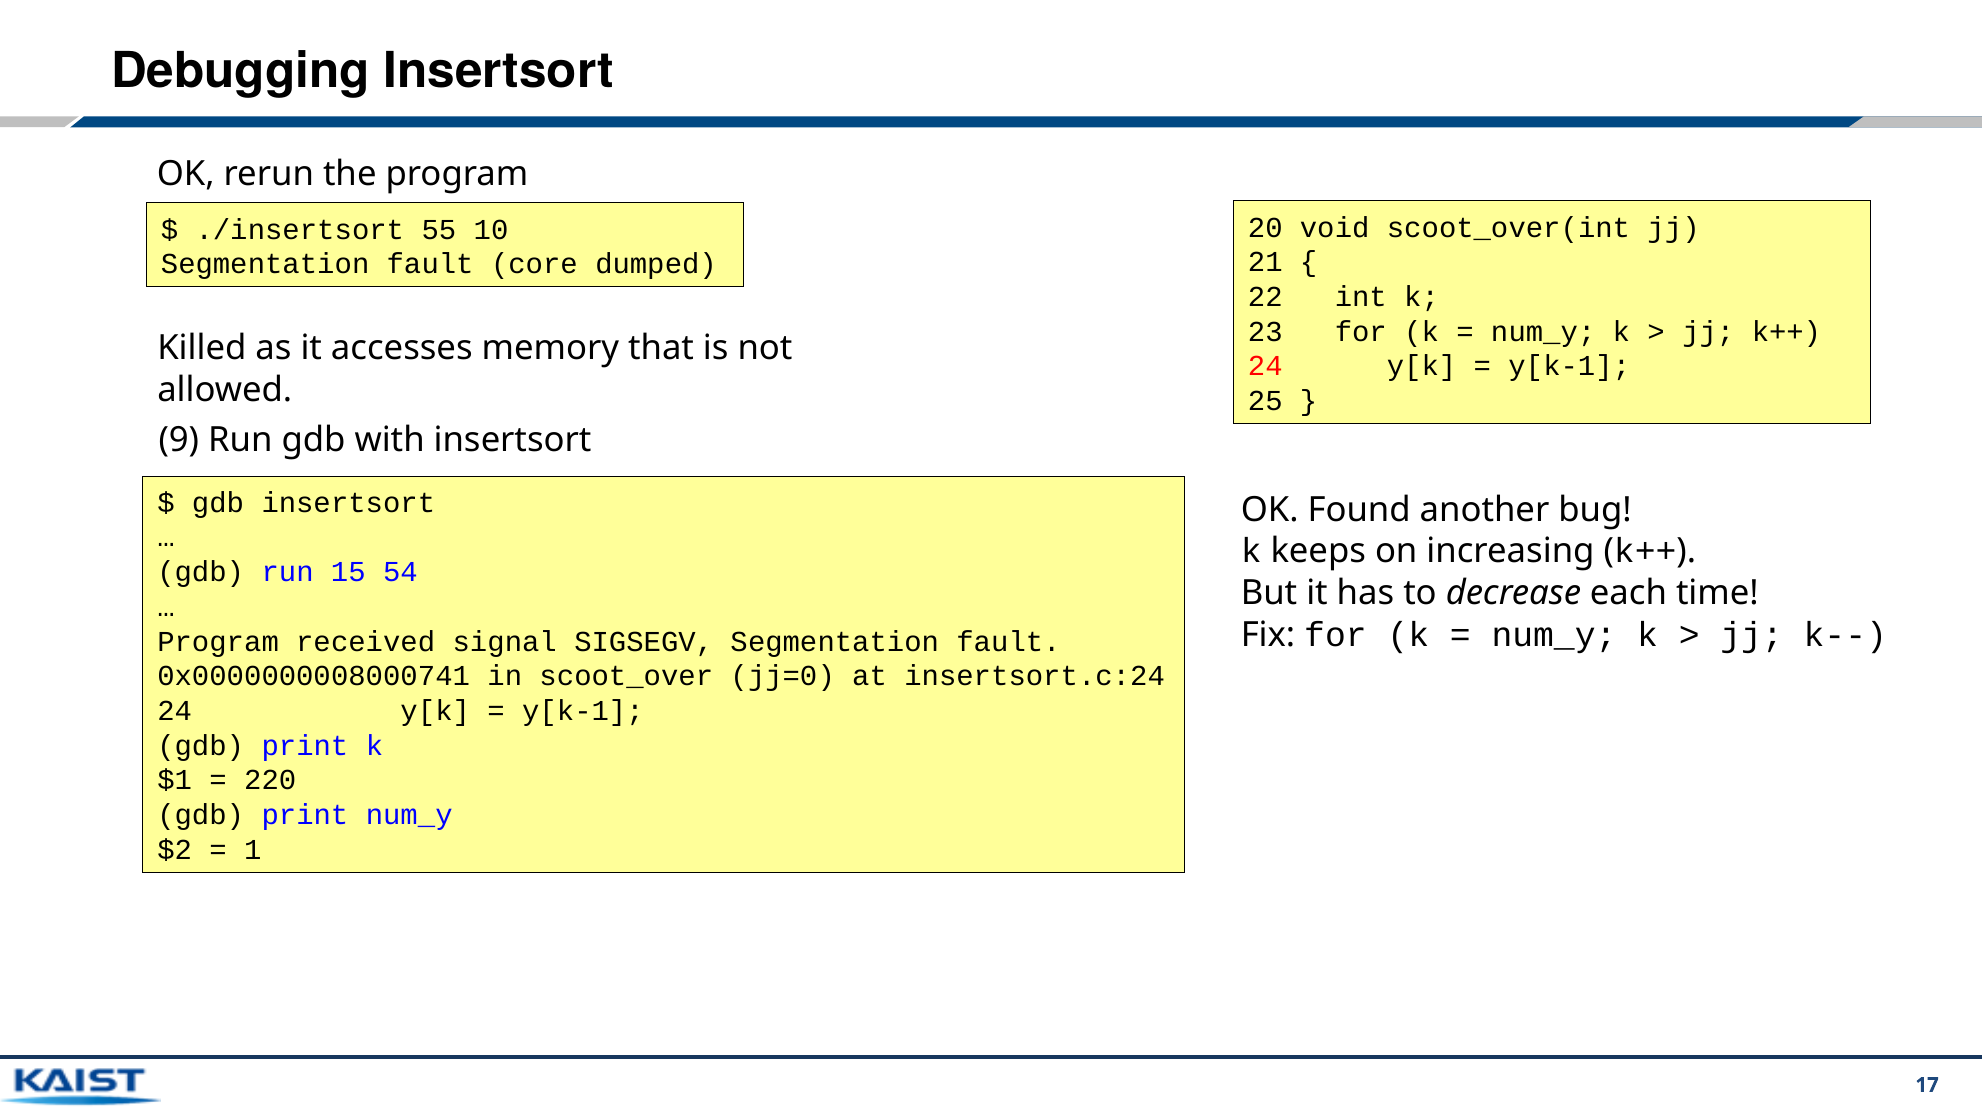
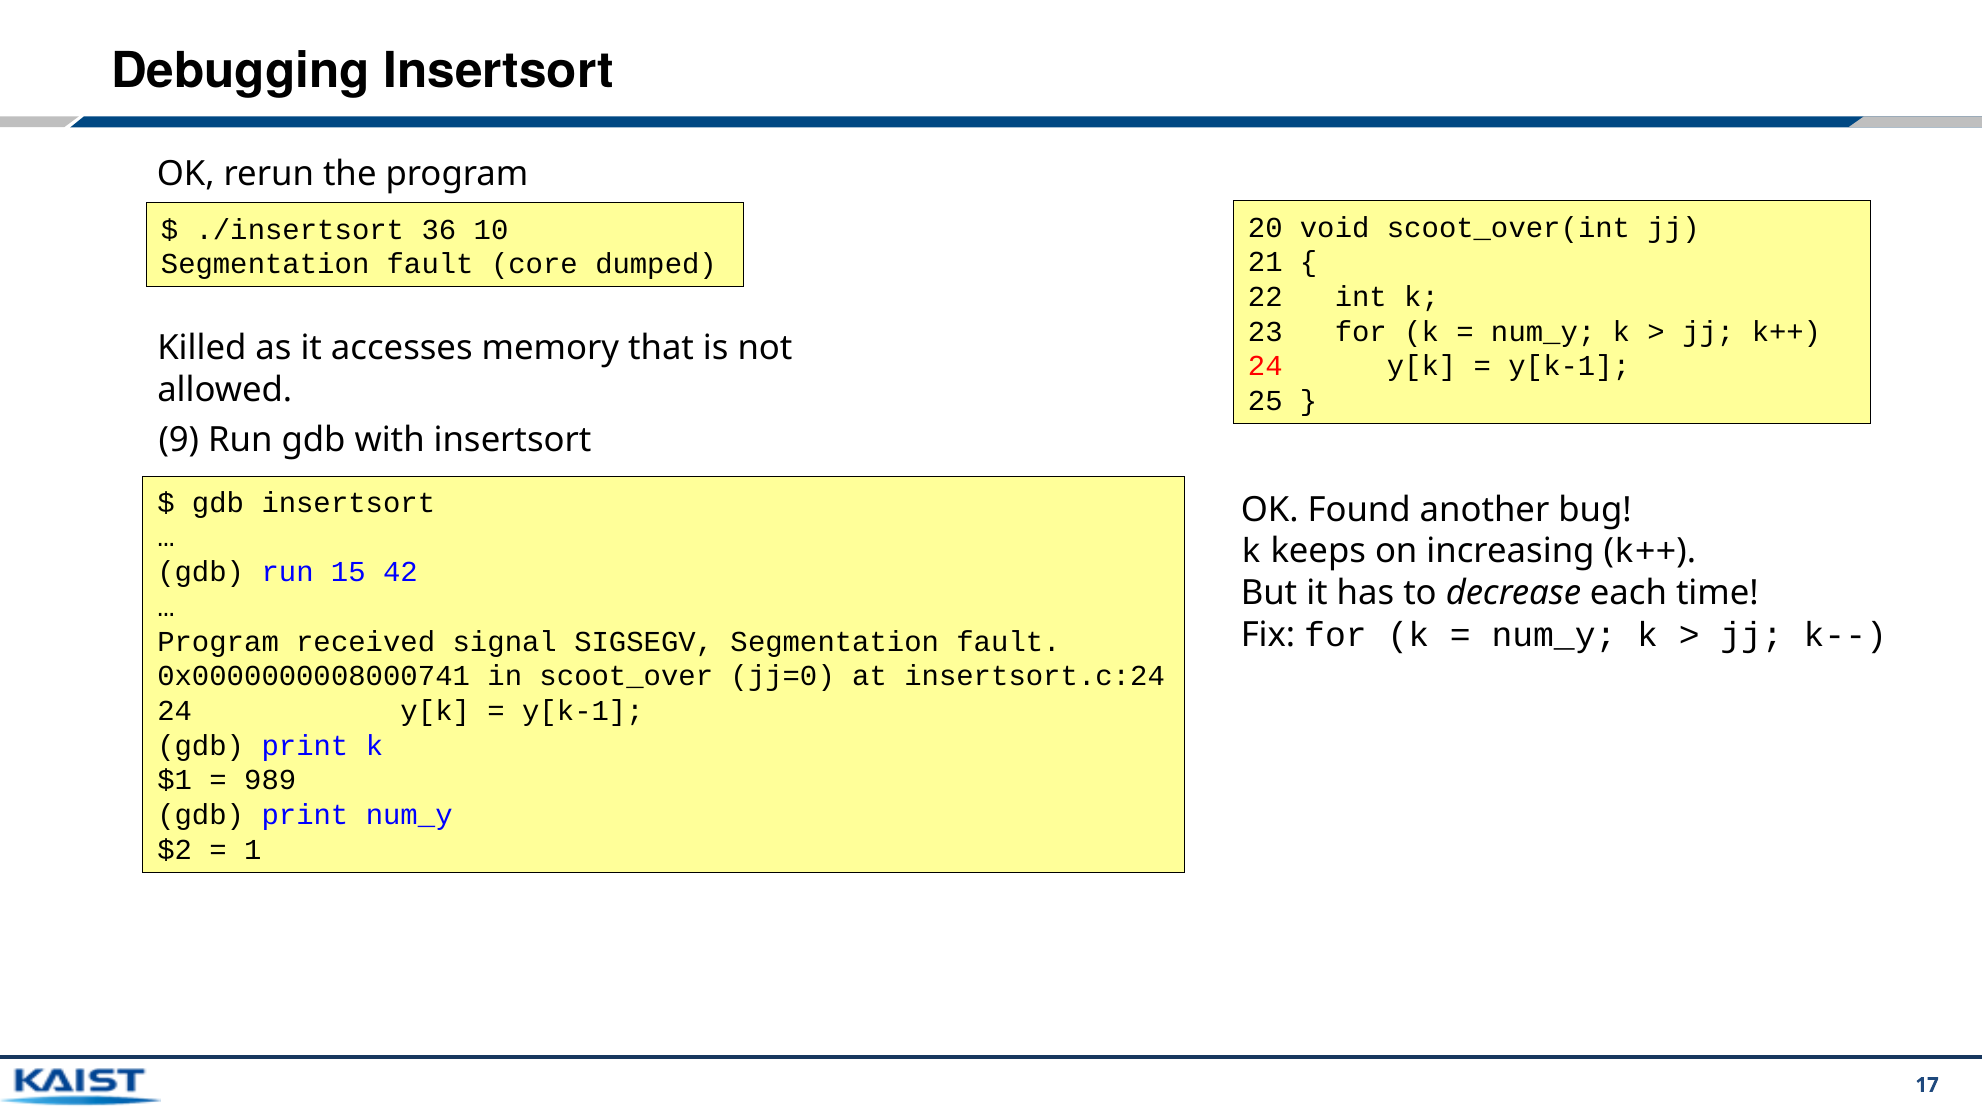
55: 55 -> 36 (439, 230)
54: 54 -> 42 (400, 572)
220: 220 -> 989 (270, 780)
